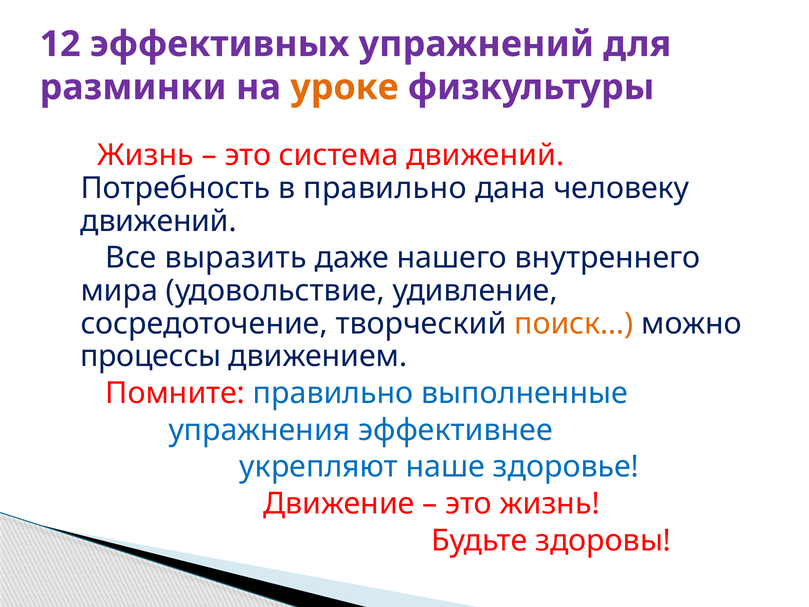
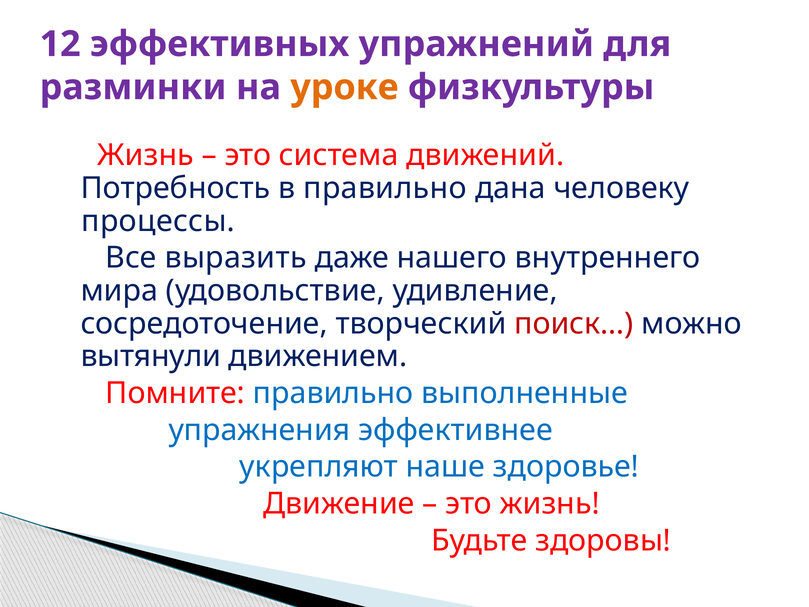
движений: движений -> процессы (158, 221)
поиск… colour: orange -> red (574, 323)
процессы: процессы -> вытянули (151, 356)
